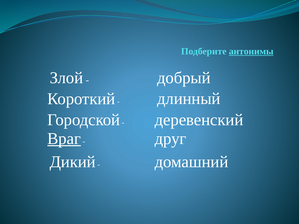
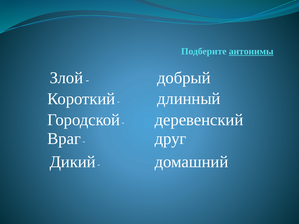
Враг underline: present -> none (64, 139)
